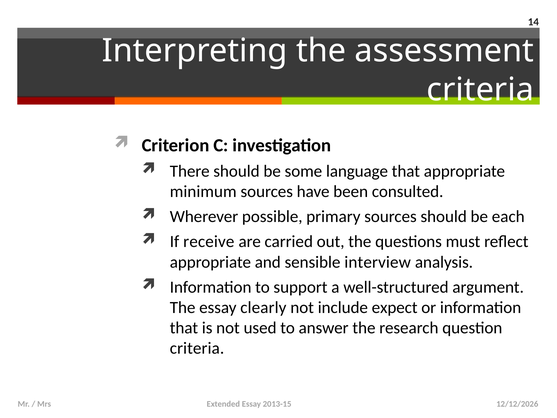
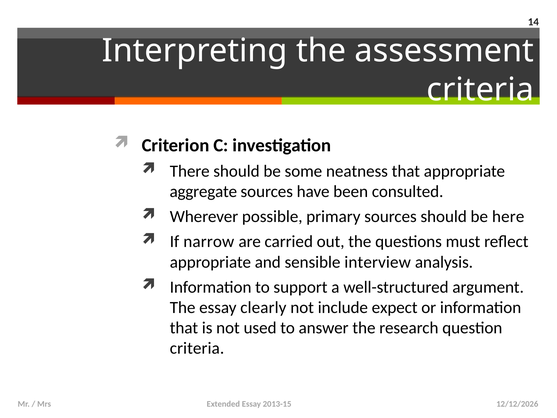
language: language -> neatness (357, 171)
minimum: minimum -> aggregate (203, 191)
each: each -> here (508, 217)
receive: receive -> narrow (209, 242)
